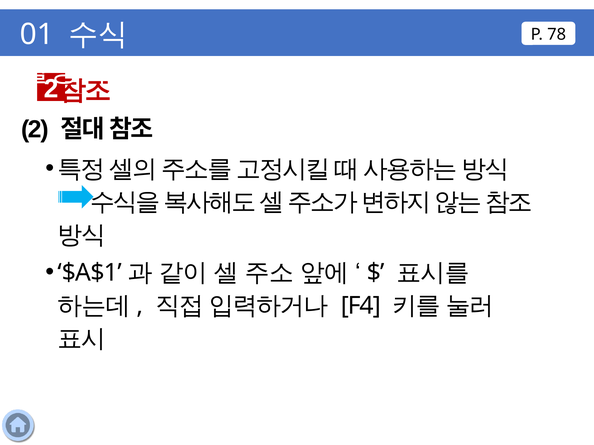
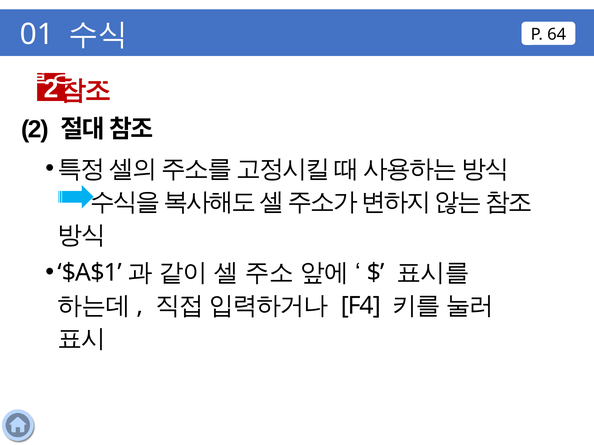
78: 78 -> 64 (557, 35)
